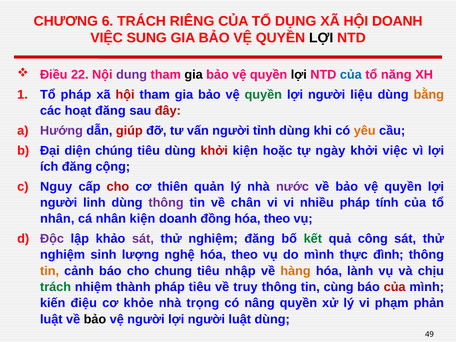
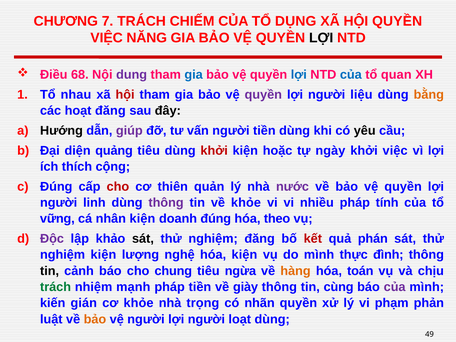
6: 6 -> 7 (108, 21)
RIÊNG: RIÊNG -> CHIẾM (192, 21)
HỘI DOANH: DOANH -> QUYỀN (397, 21)
SUNG: SUNG -> NĂNG (147, 38)
22: 22 -> 68 (80, 75)
gia colour: black -> blue (194, 75)
lợi colour: black -> blue (299, 75)
năng: năng -> quan (396, 75)
Tổ pháp: pháp -> nhau (76, 95)
quyền colour: green -> purple (263, 95)
đây colour: red -> black (168, 111)
Hướng colour: purple -> black (61, 131)
giúp colour: red -> purple (129, 131)
người tỉnh: tỉnh -> tiền (264, 131)
yêu colour: orange -> black (365, 131)
chúng: chúng -> quảng (114, 151)
ích đăng: đăng -> thích (77, 167)
Nguy: Nguy -> Đúng (56, 187)
về chân: chân -> khỏe (246, 203)
nhân: nhân -> vững (57, 219)
doanh đồng: đồng -> đúng (216, 219)
sát colour: purple -> black (143, 239)
kết colour: green -> red (313, 239)
công: công -> phán (373, 239)
nghiệm sinh: sinh -> kiện (103, 255)
theo: theo -> kiện (244, 255)
tin colour: orange -> black (50, 271)
nhập: nhập -> ngừa (240, 271)
lành: lành -> toán (360, 271)
thành: thành -> mạnh (133, 287)
pháp tiêu: tiêu -> tiền (200, 287)
truy: truy -> giày (246, 287)
của colour: red -> purple (395, 287)
điệu: điệu -> gián (84, 303)
nâng: nâng -> nhãn (260, 303)
bảo colour: black -> orange (95, 319)
người luật: luật -> loạt (240, 319)
